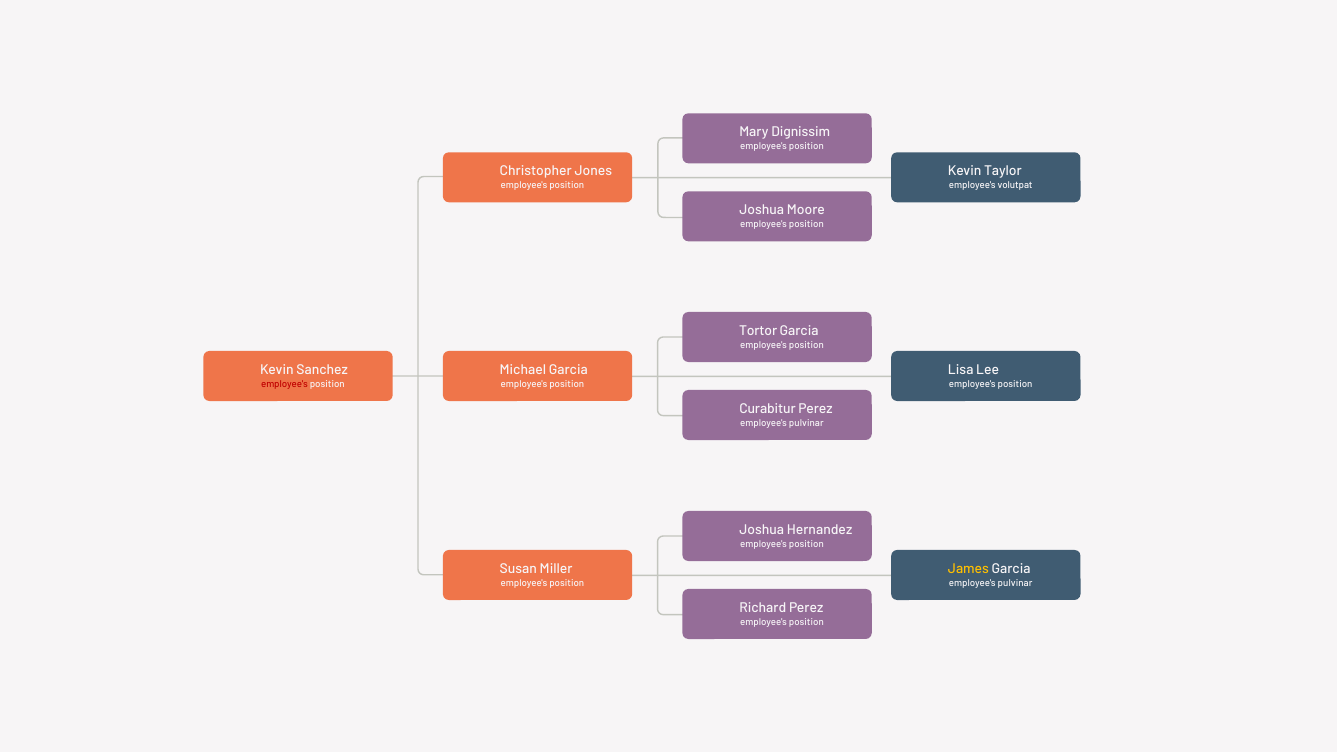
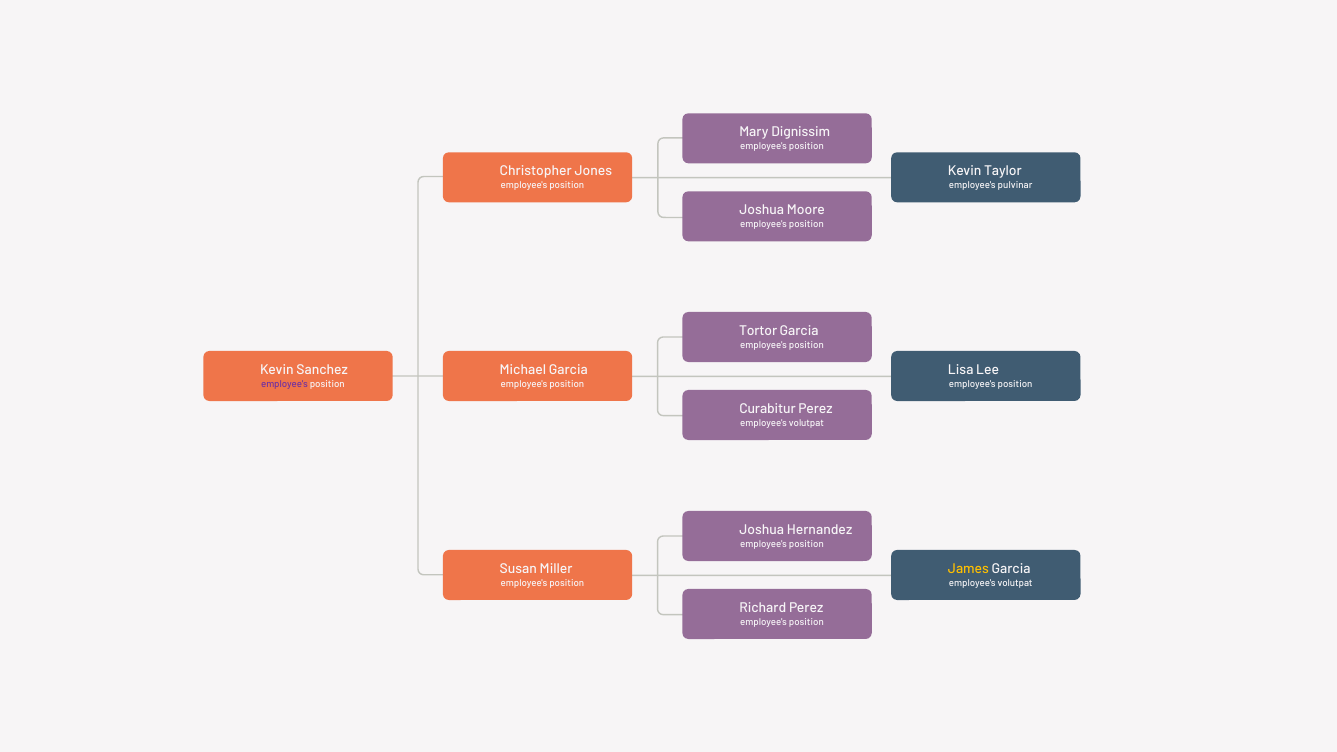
volutpat: volutpat -> pulvinar (1015, 185)
employee's colour: red -> purple (285, 384)
pulvinar: pulvinar -> volutpat (806, 423)
pulvinar: pulvinar -> volutpat (1015, 583)
